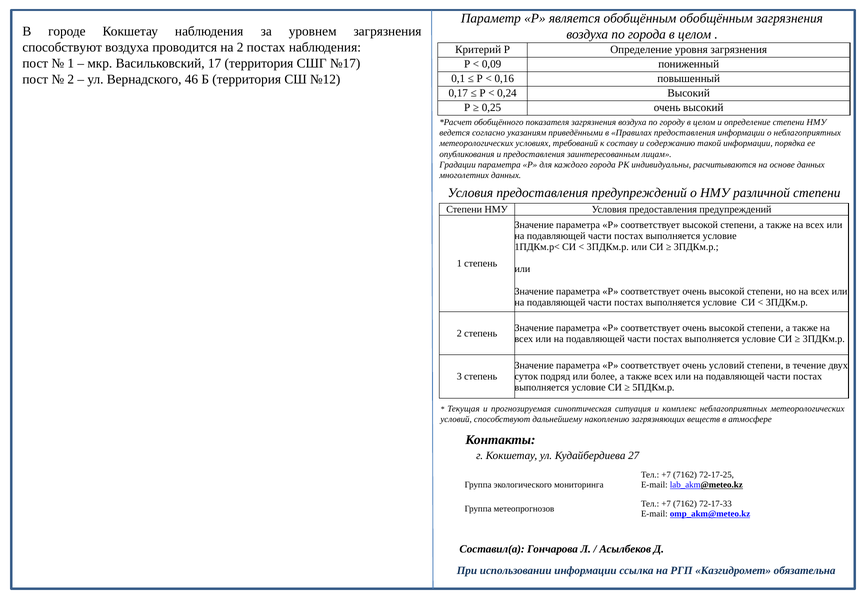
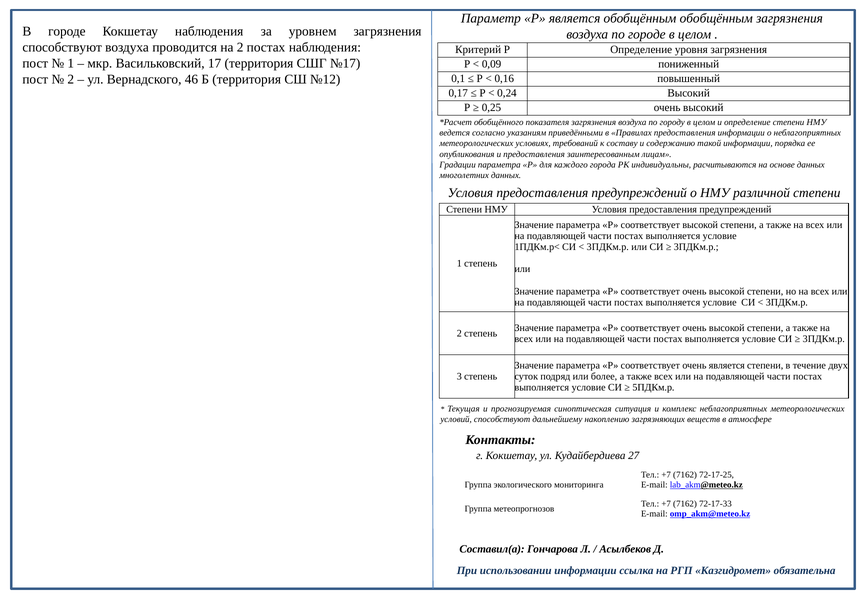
по города: города -> городе (647, 35)
очень условий: условий -> является (727, 366)
